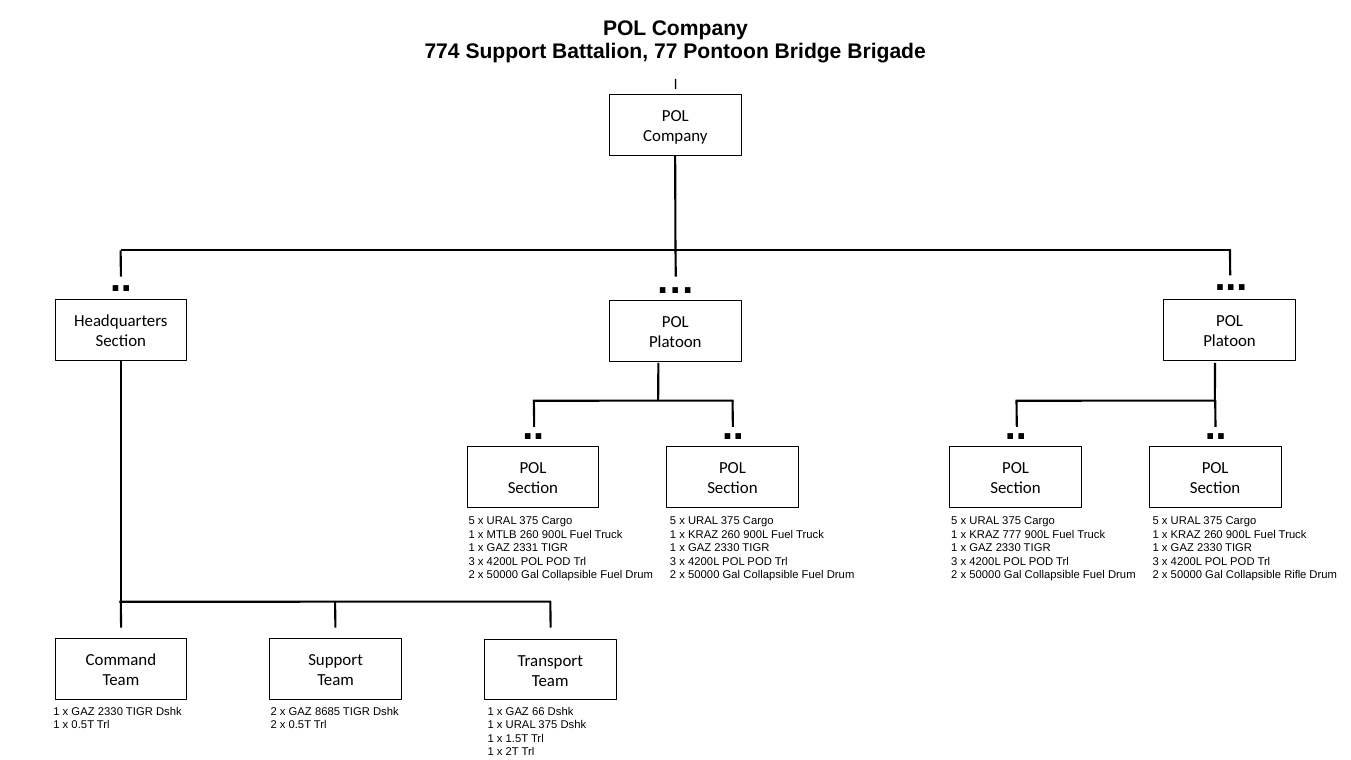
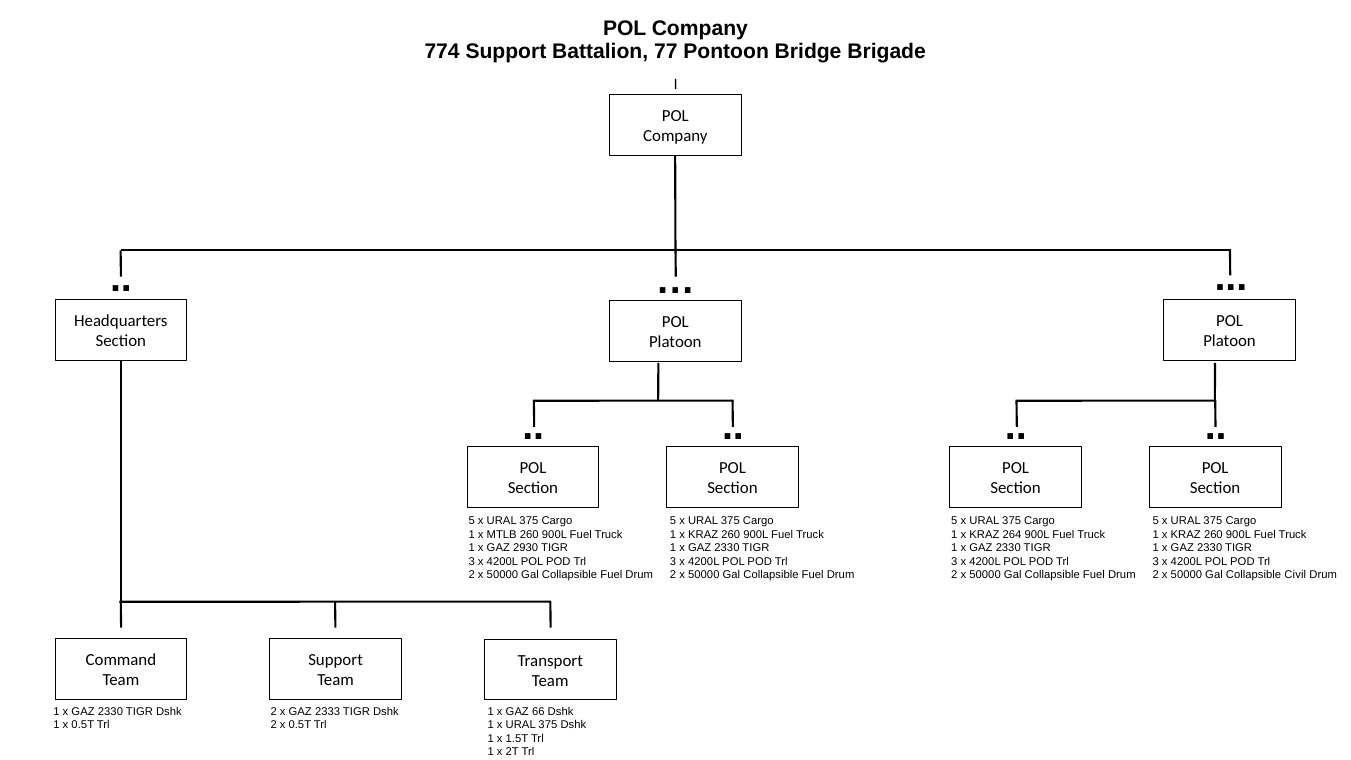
777: 777 -> 264 (1012, 534)
2331: 2331 -> 2930 (526, 548)
Rifle: Rifle -> Civil (1295, 575)
8685: 8685 -> 2333 (328, 712)
